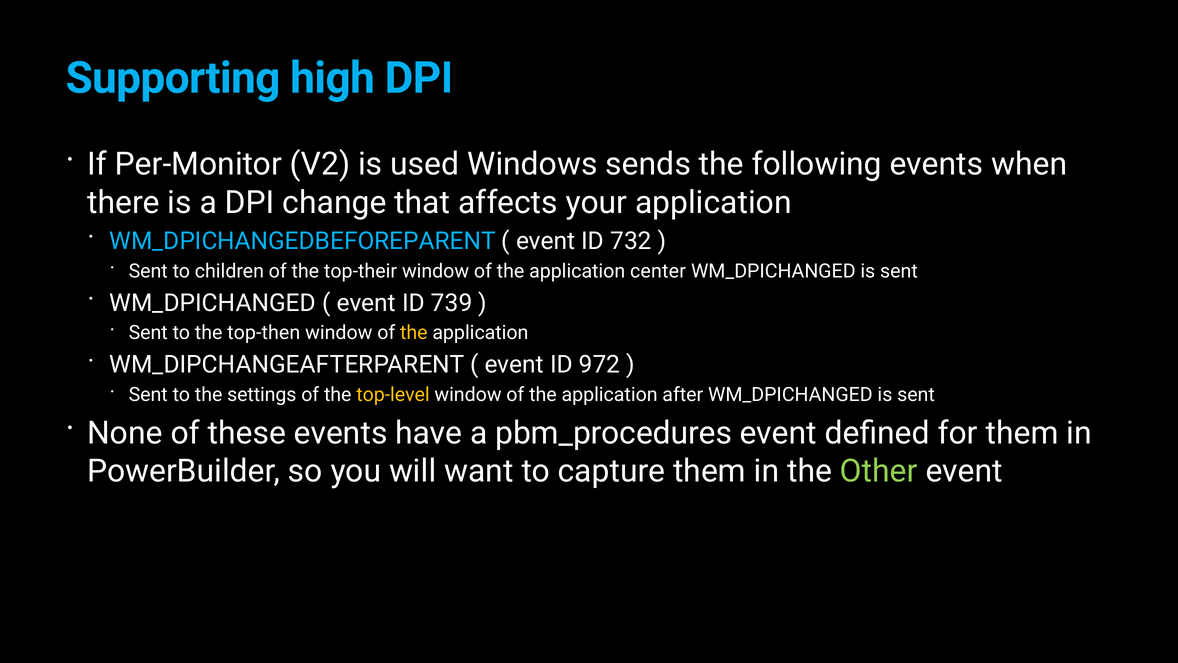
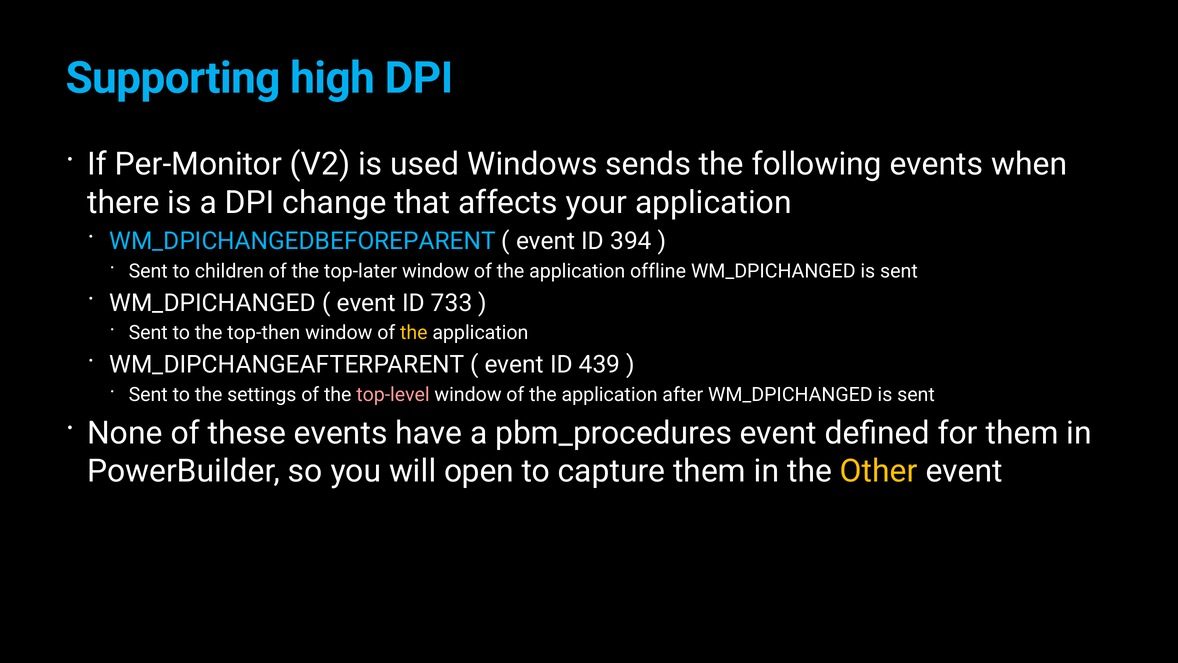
732: 732 -> 394 (631, 241)
top-their: top-their -> top-later (361, 271)
center: center -> offline (658, 271)
739: 739 -> 733 (452, 303)
972: 972 -> 439 (600, 365)
top-level colour: yellow -> pink (393, 395)
want: want -> open (479, 471)
Other colour: light green -> yellow (879, 471)
